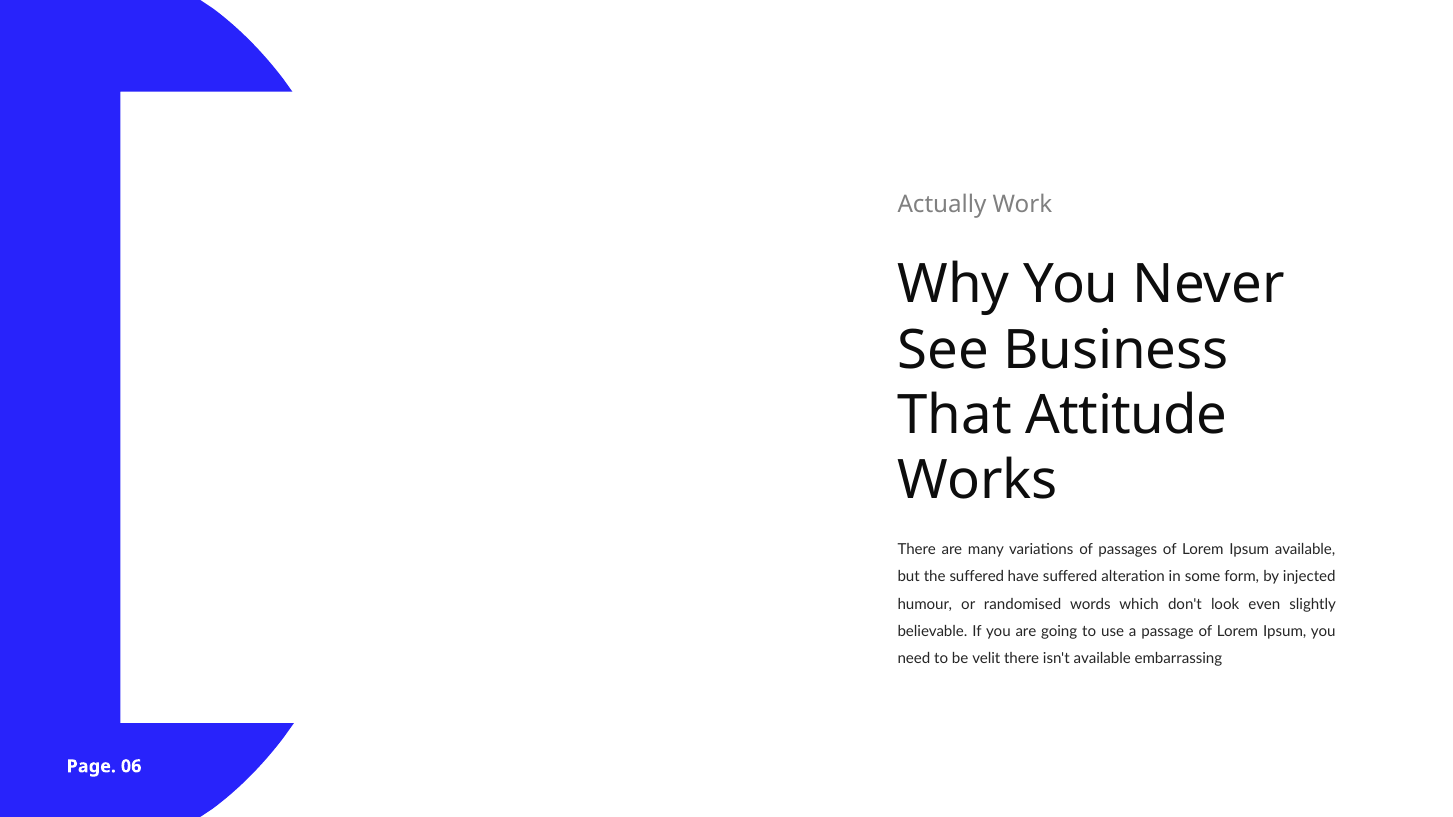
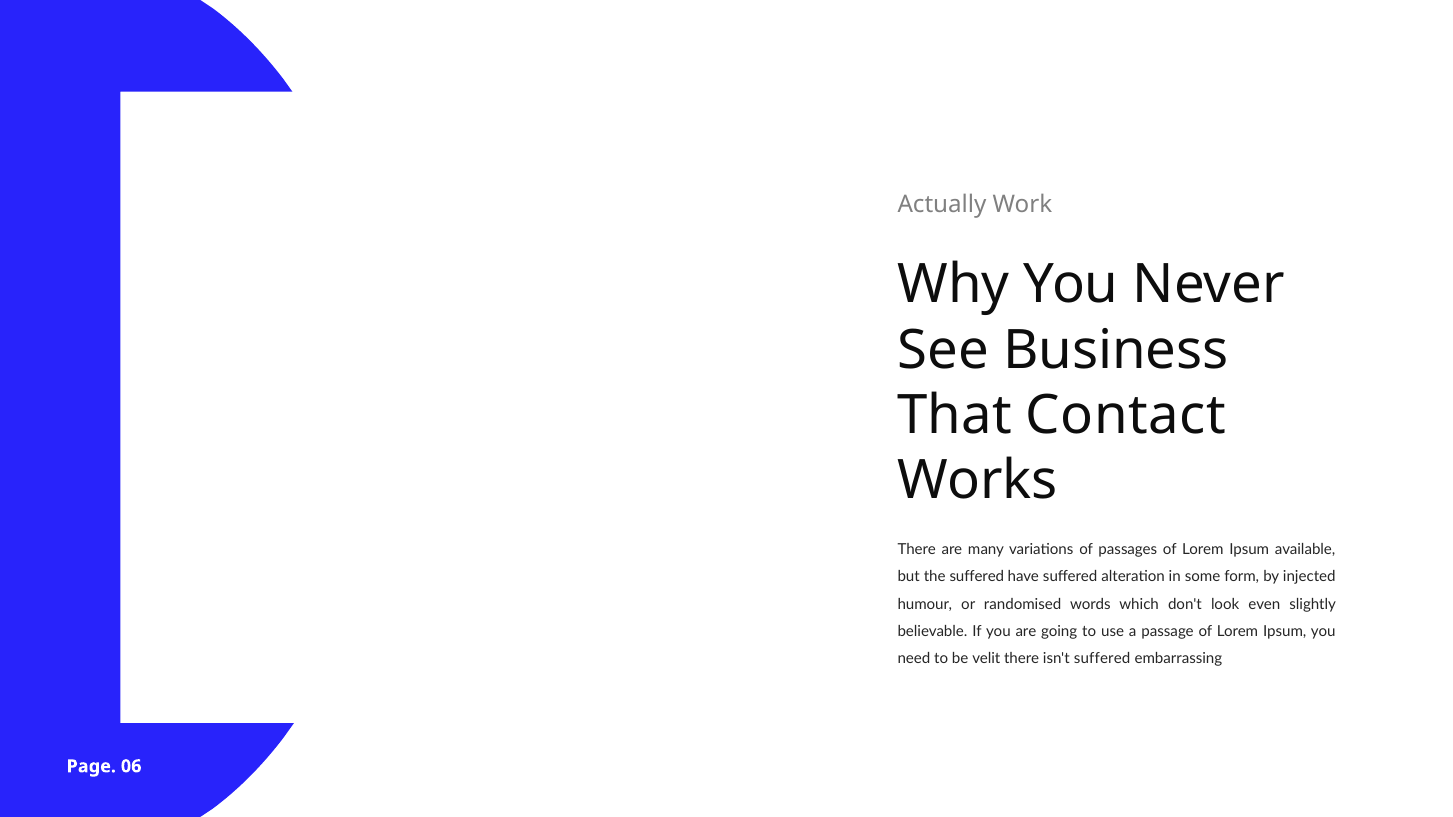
Attitude: Attitude -> Contact (1126, 416)
isn't available: available -> suffered (1102, 659)
